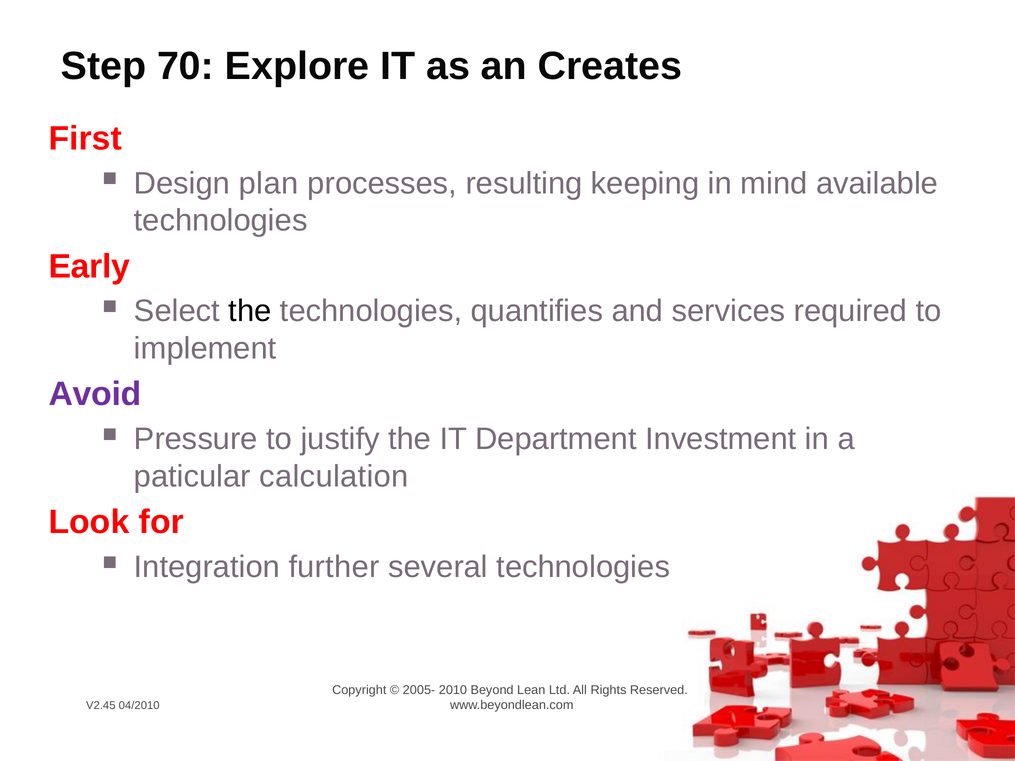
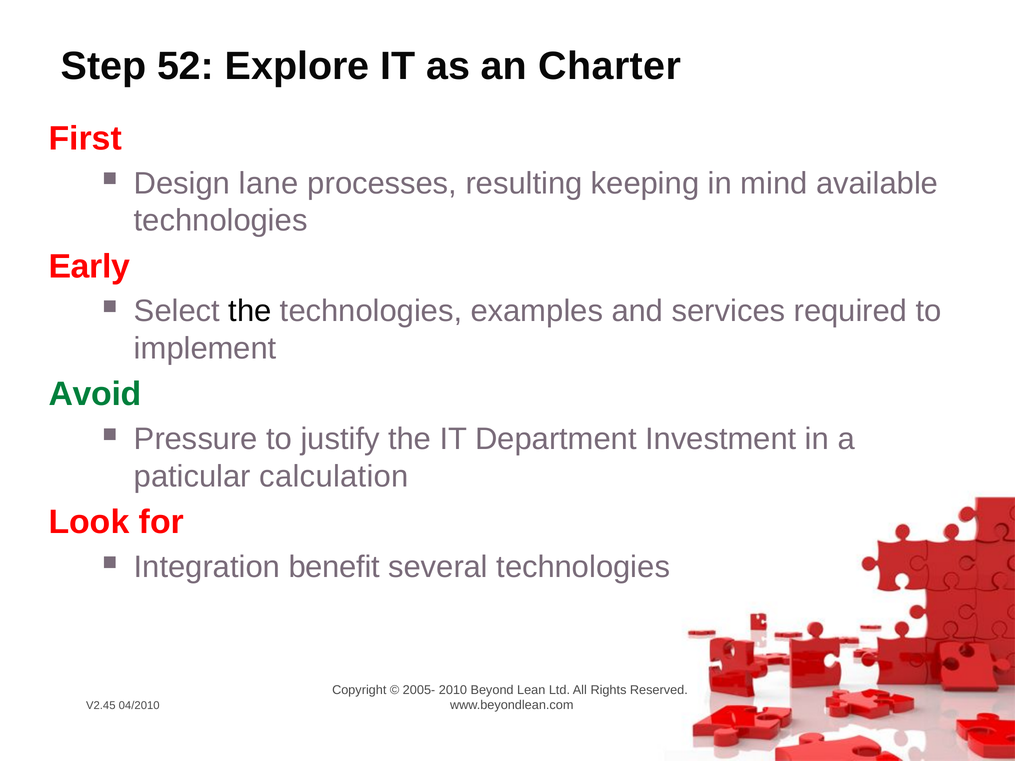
70: 70 -> 52 (186, 66)
Creates: Creates -> Charter (610, 66)
plan: plan -> lane (269, 183)
quantifies: quantifies -> examples (537, 311)
Avoid colour: purple -> green (95, 394)
further: further -> benefit (334, 567)
